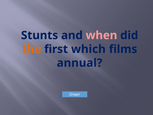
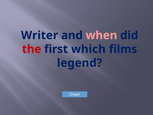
Stunts: Stunts -> Writer (40, 35)
the colour: orange -> red (32, 49)
annual: annual -> legend (80, 63)
